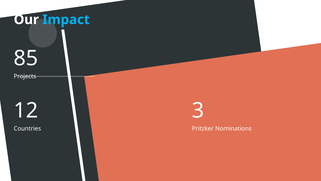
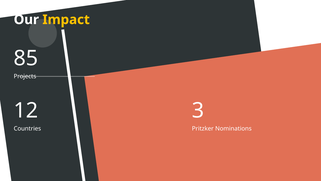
Impact colour: light blue -> yellow (66, 20)
